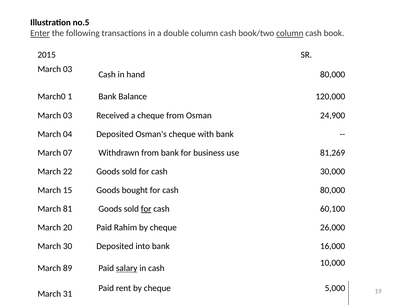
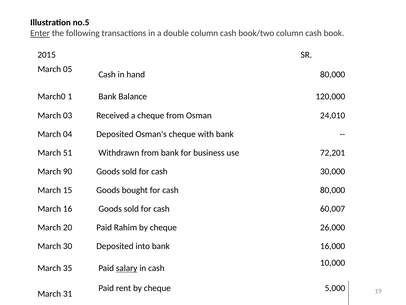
column underline: present -> none (290, 33)
03: 03 -> 05 (68, 69)
24,900: 24,900 -> 24,010 (333, 115)
07: 07 -> 51 (68, 153)
81,269: 81,269 -> 72,201 (333, 153)
22: 22 -> 90 (68, 171)
81: 81 -> 16 (68, 209)
for underline: present -> none (146, 209)
60,100: 60,100 -> 60,007 (333, 209)
89: 89 -> 35 (68, 268)
